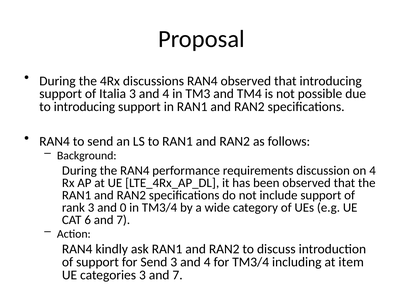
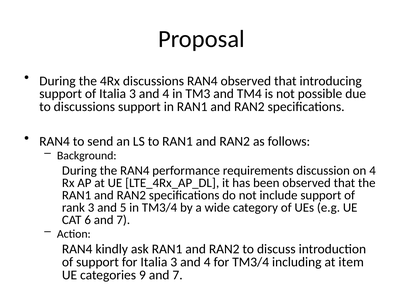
to introducing: introducing -> discussions (84, 107)
0: 0 -> 5 (123, 208)
for Send: Send -> Italia (154, 262)
categories 3: 3 -> 9 (142, 275)
